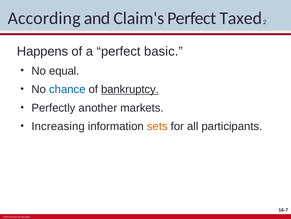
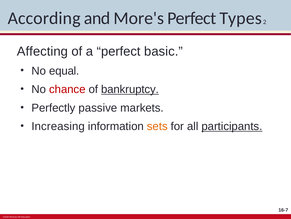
Claim's: Claim's -> More's (139, 18)
Taxed: Taxed -> Types (241, 18)
Happens: Happens -> Affecting (42, 51)
chance colour: blue -> red (67, 89)
another: another -> passive (98, 108)
participants underline: none -> present (232, 126)
